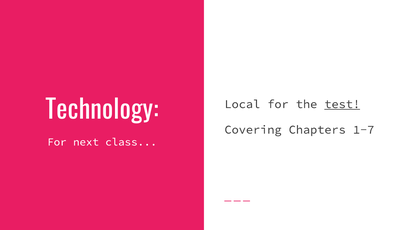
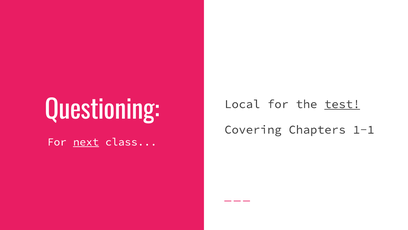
Technology: Technology -> Questioning (102, 110)
1-7: 1-7 -> 1-1 (364, 129)
next underline: none -> present (86, 142)
